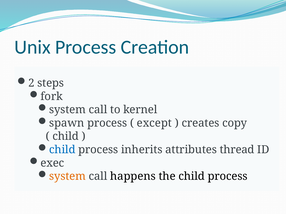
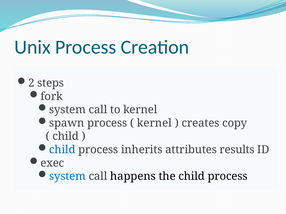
except: except -> kernel (154, 123)
thread: thread -> results (237, 150)
system colour: orange -> blue (67, 177)
